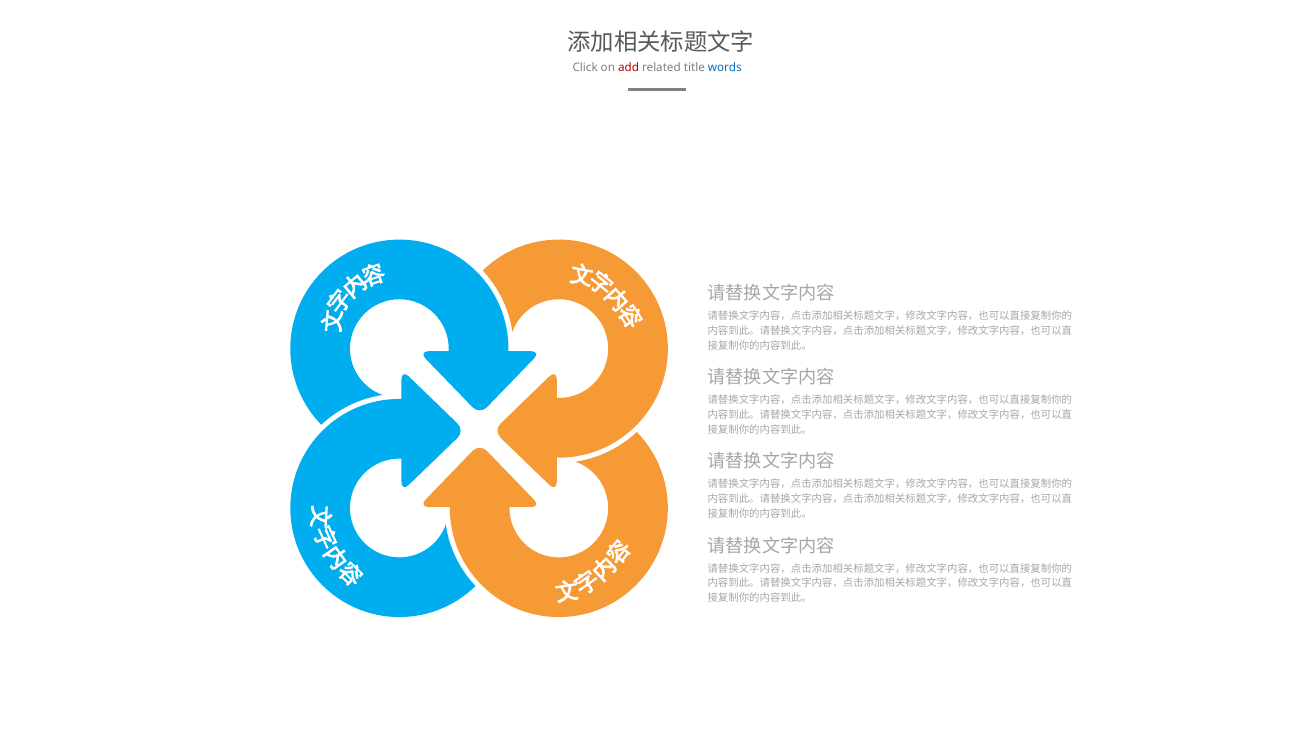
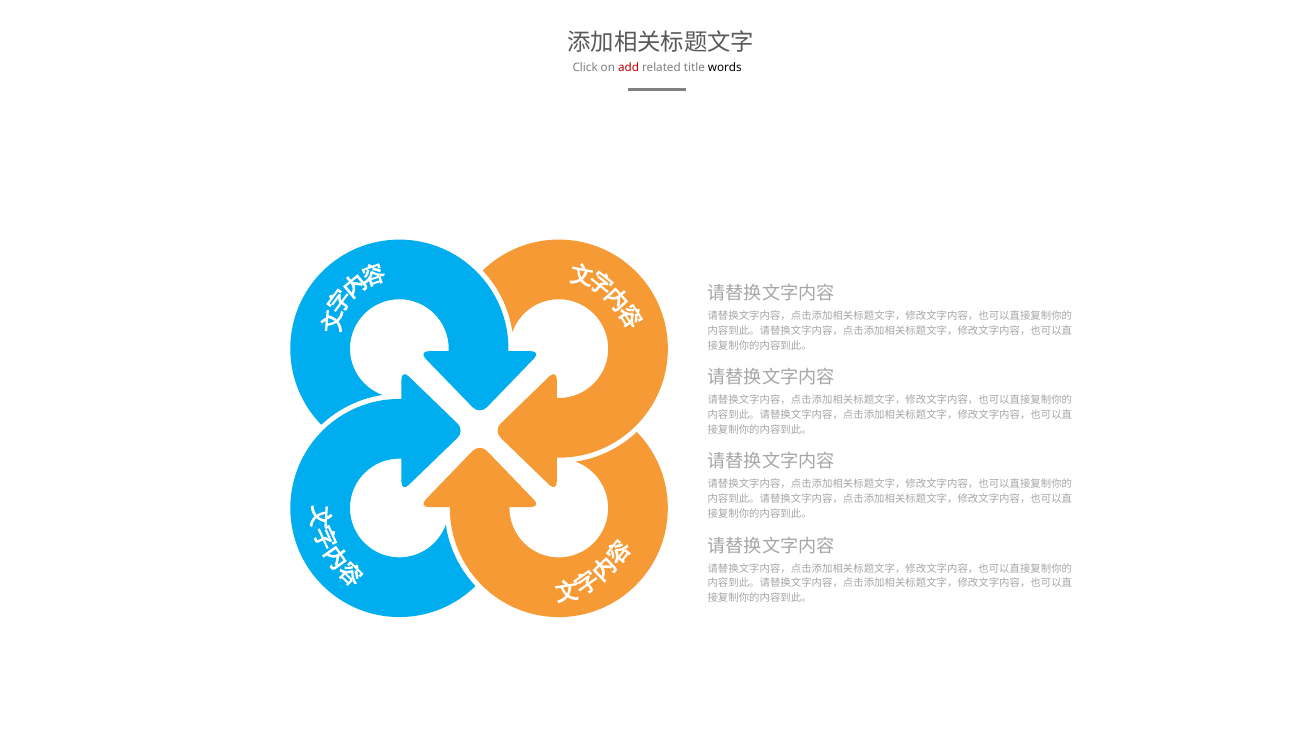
words colour: blue -> black (725, 67)
